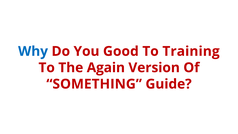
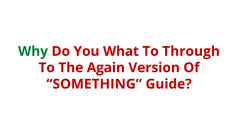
Why colour: blue -> green (33, 51)
Good: Good -> What (121, 51)
Training: Training -> Through (191, 51)
